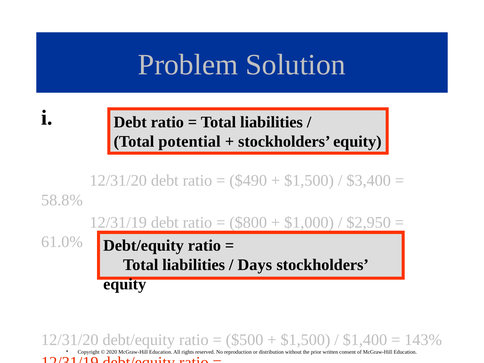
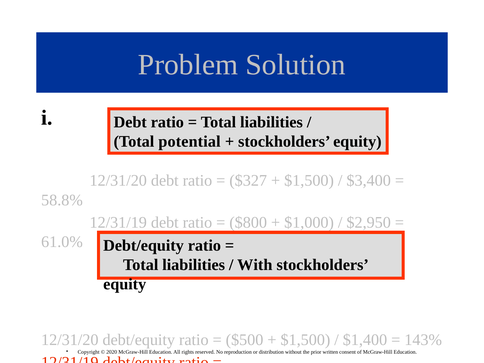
$490: $490 -> $327 (248, 181)
Days: Days -> With (255, 265)
